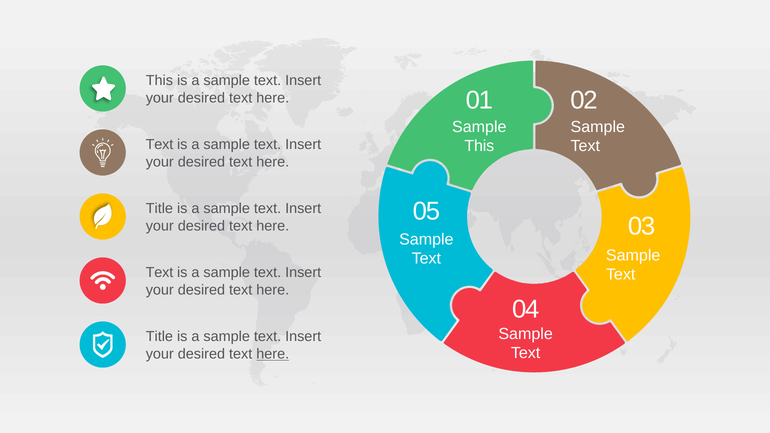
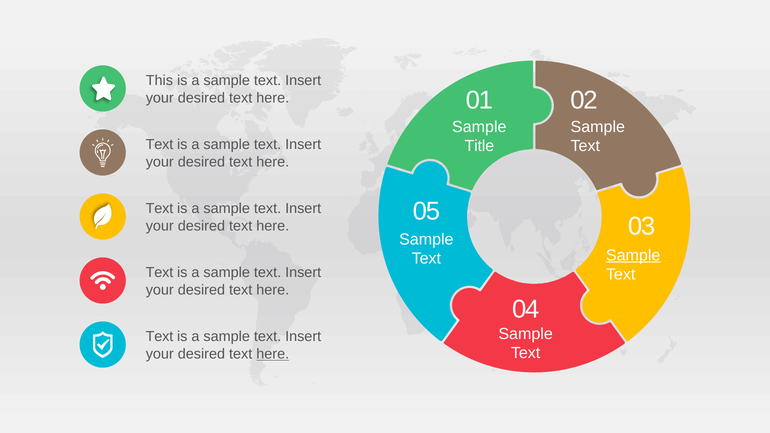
This: This -> Title (479, 146)
Title: Title -> Text (159, 209)
Sample underline: none -> present (633, 255)
Title: Title -> Text (159, 337)
